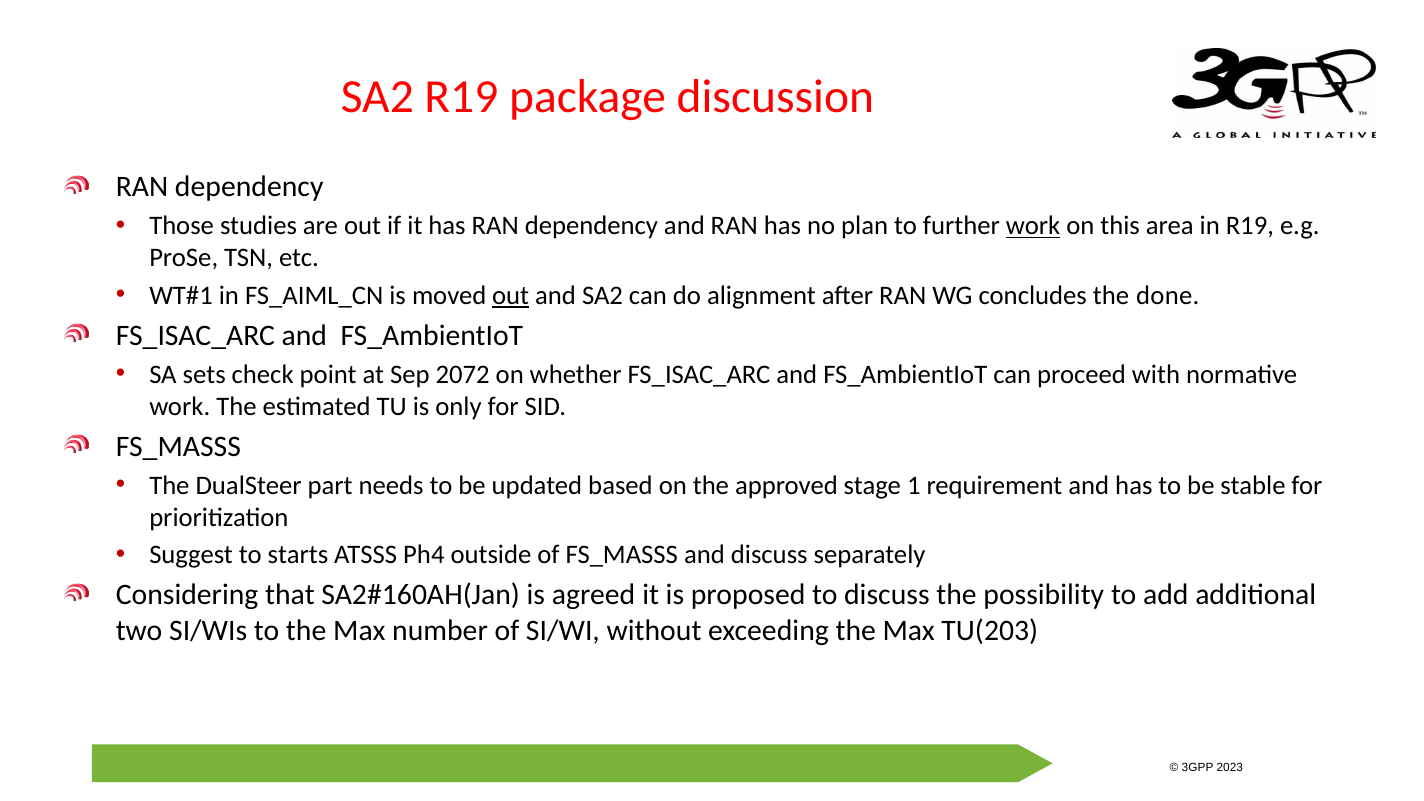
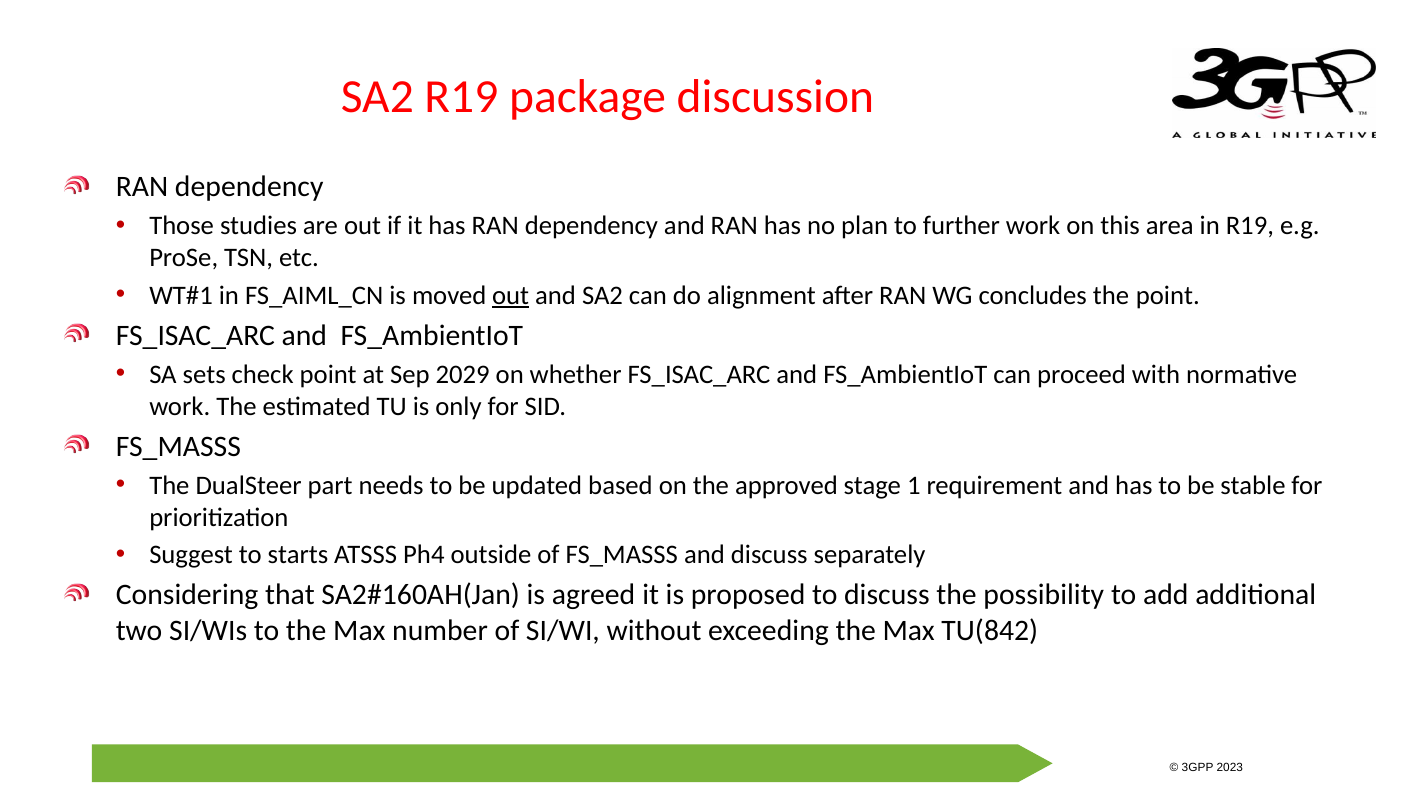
work underline: present -> none (1033, 226)
the done: done -> point (1168, 295)
2072: 2072 -> 2029 (463, 374)
TU(203: TU(203 -> TU(842 (990, 630)
